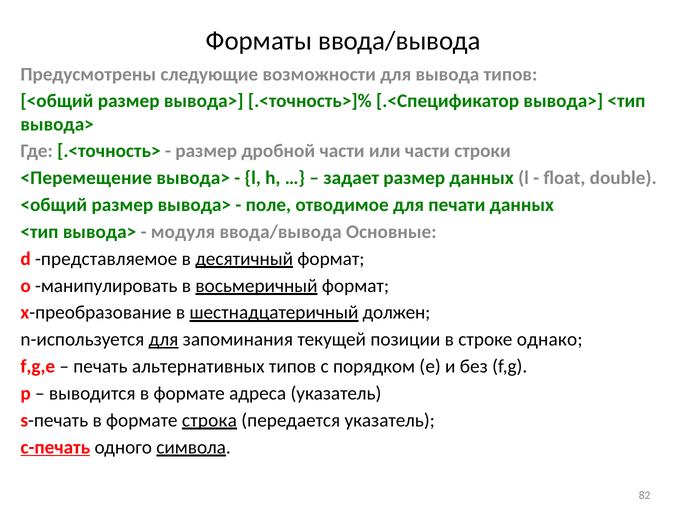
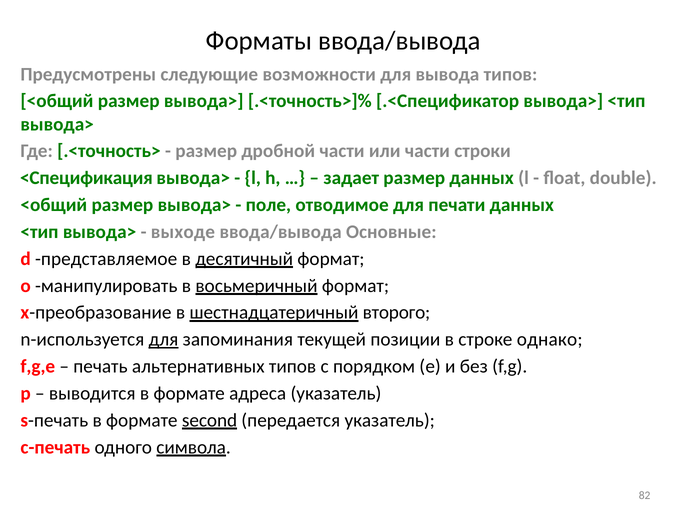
<Перемещение: <Перемещение -> <Спецификация (86, 178)
модуля: модуля -> выходе (183, 232)
должен: должен -> второго (396, 313)
строка: строка -> second (210, 420)
с-печать underline: present -> none (55, 447)
